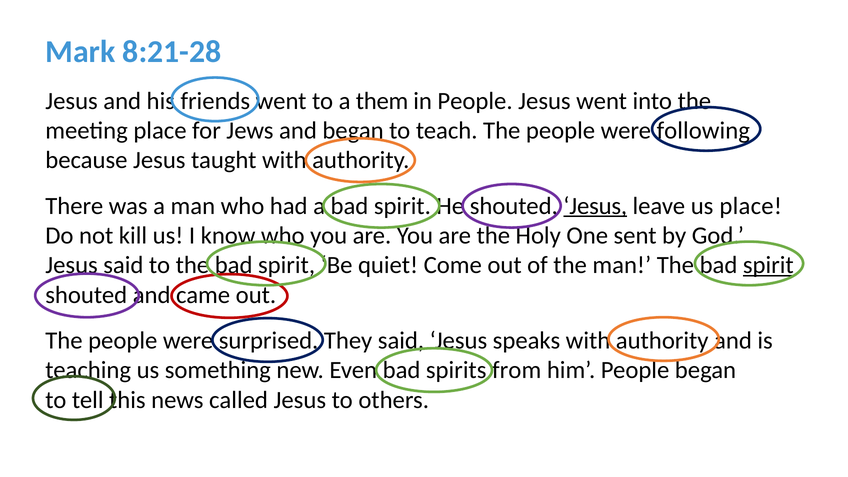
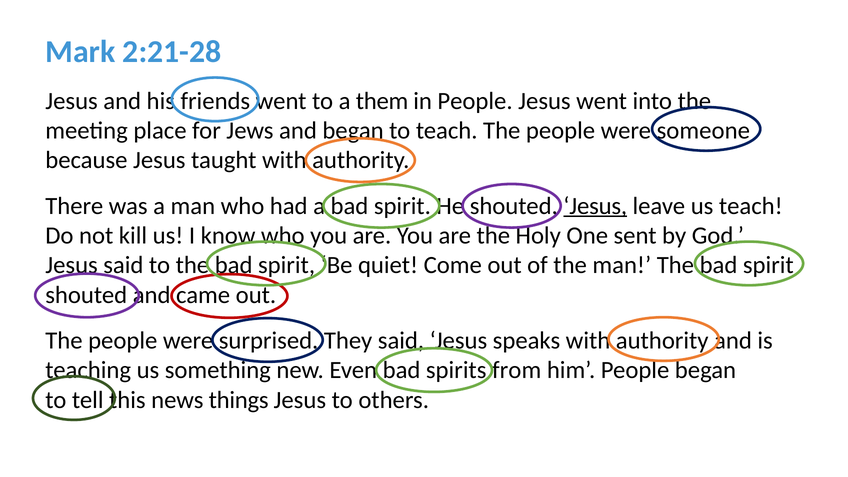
8:21-28: 8:21-28 -> 2:21-28 (172, 52)
following: following -> someone (703, 131)
us place: place -> teach (751, 206)
spirit underline: present -> none (768, 265)
called: called -> things (239, 400)
